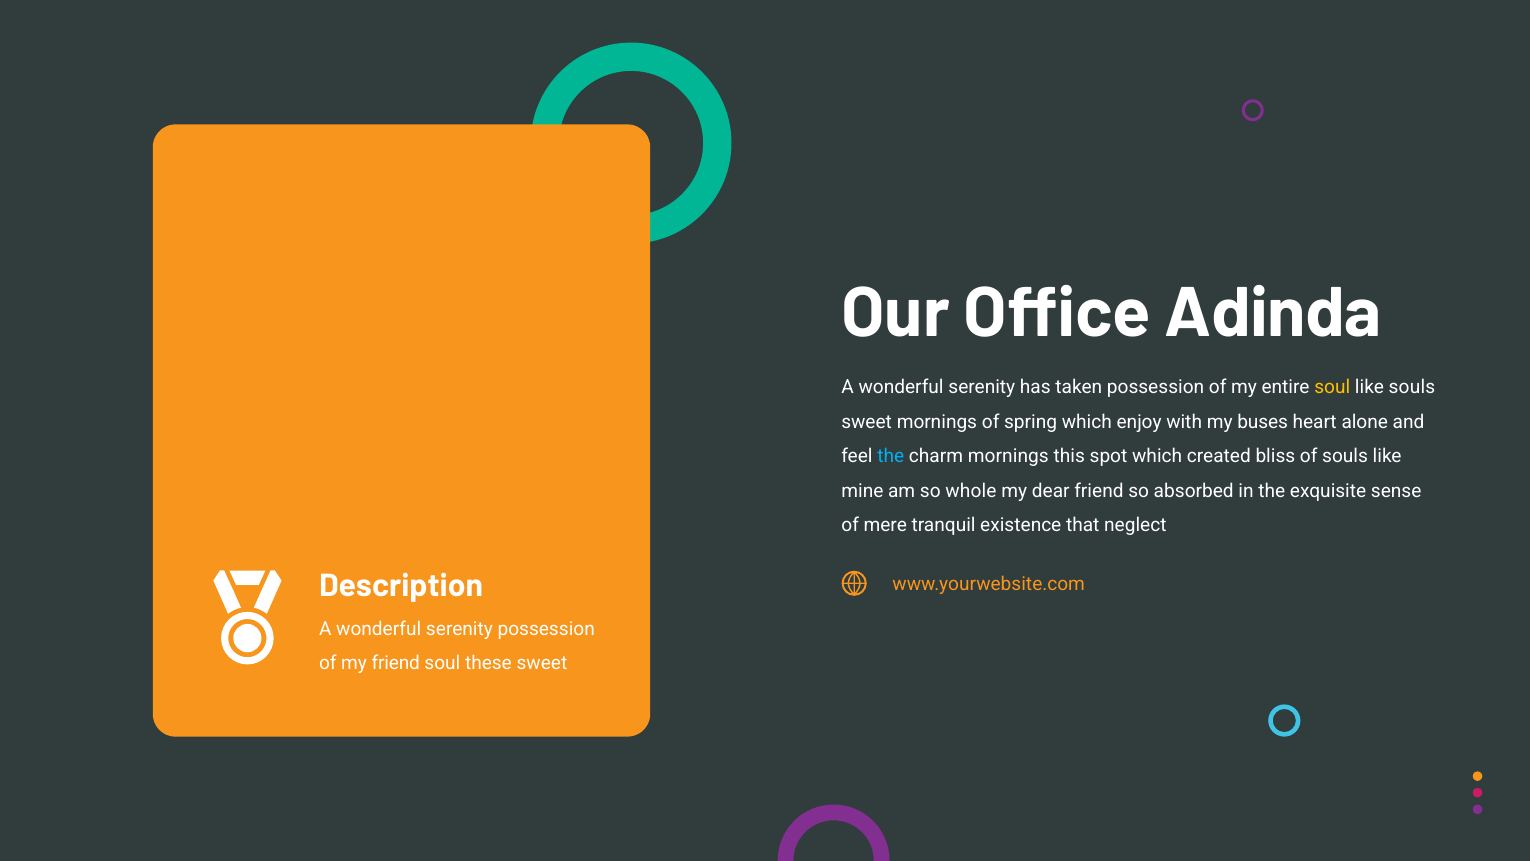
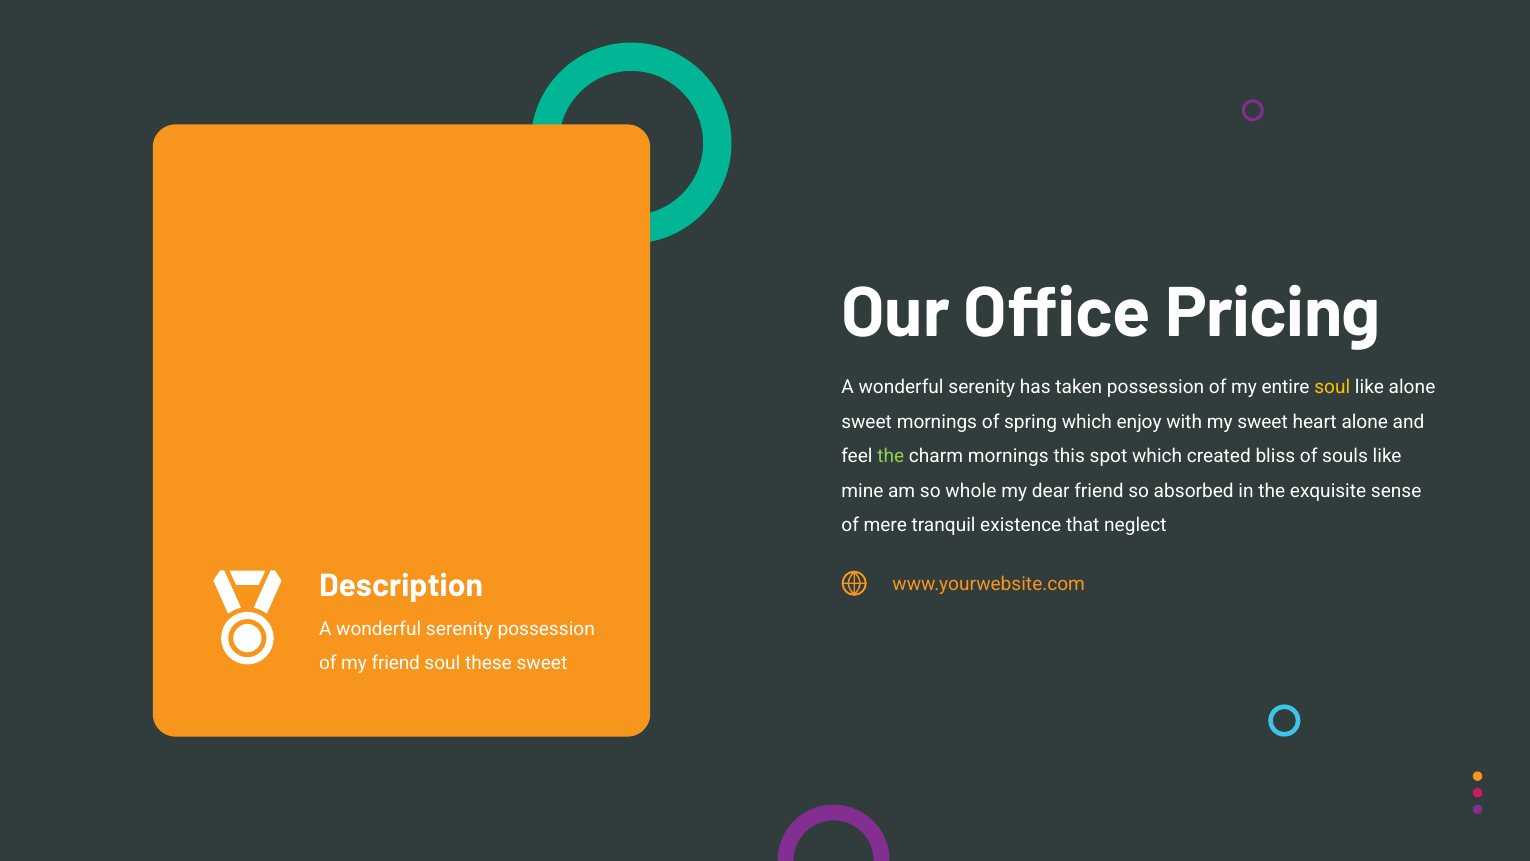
Adinda: Adinda -> Pricing (1273, 313)
like souls: souls -> alone (1412, 387)
my buses: buses -> sweet (1263, 422)
the colour: light blue -> light green (891, 456)
